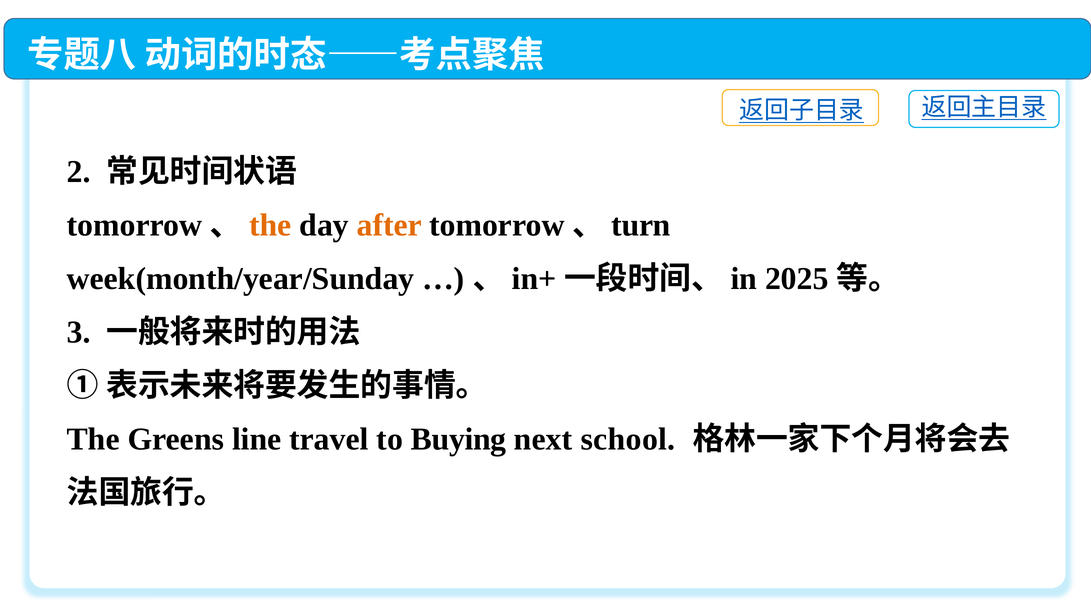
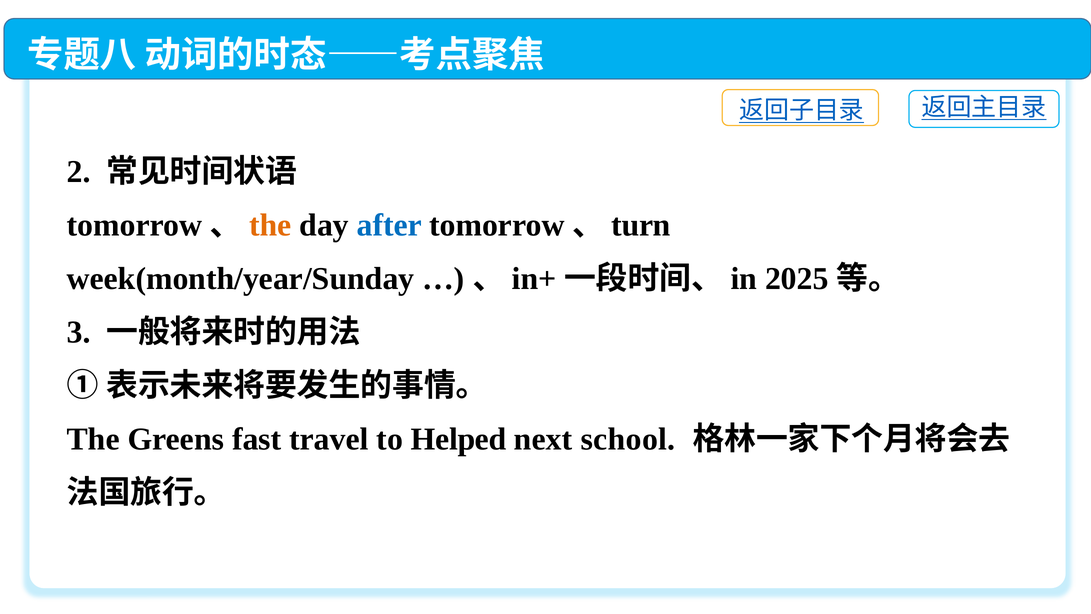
after colour: orange -> blue (389, 225)
line: line -> fast (257, 439)
Buying: Buying -> Helped (459, 439)
